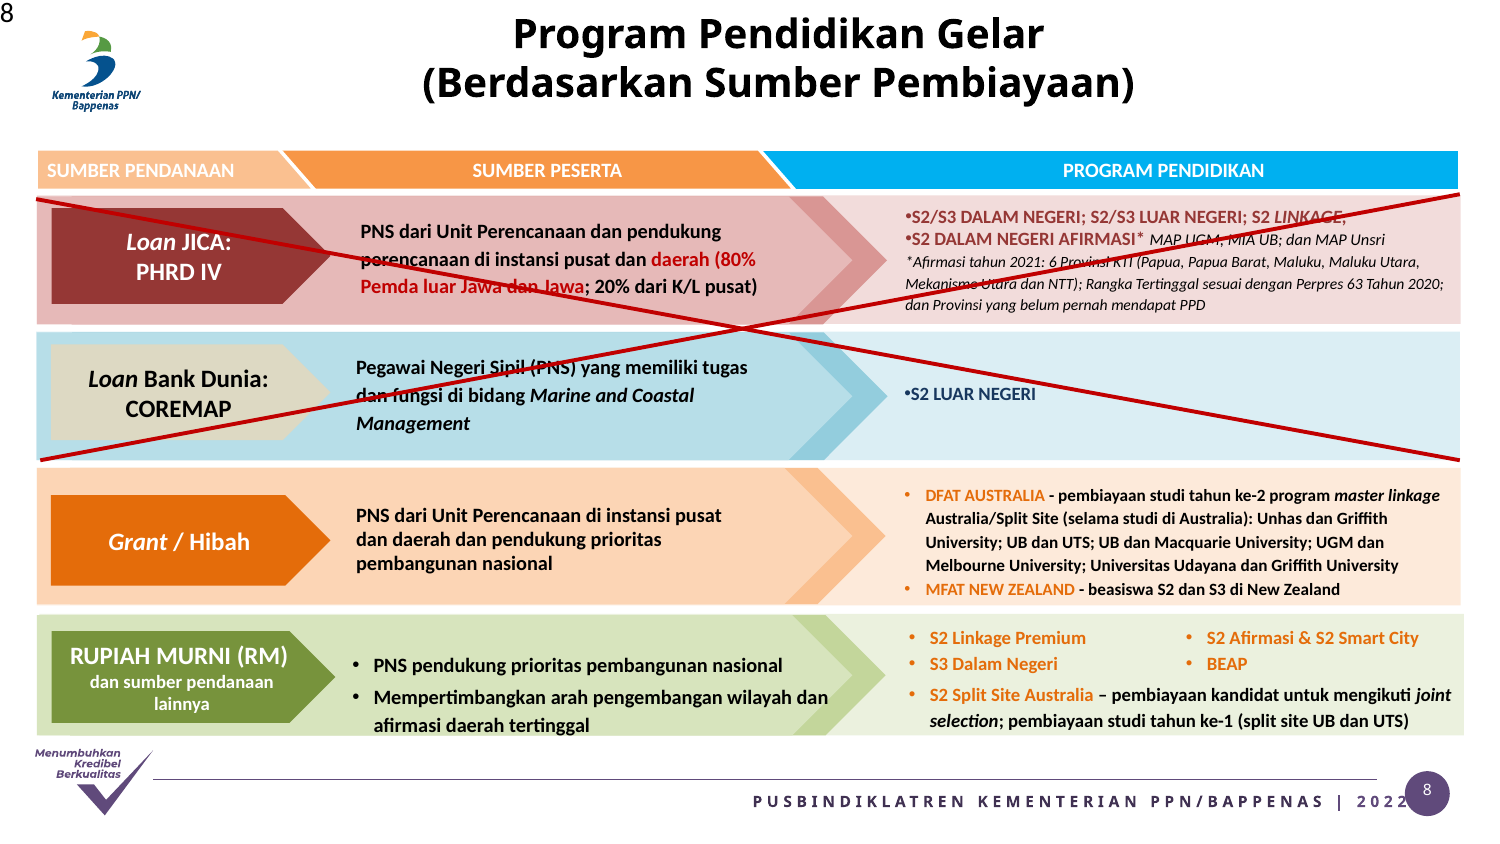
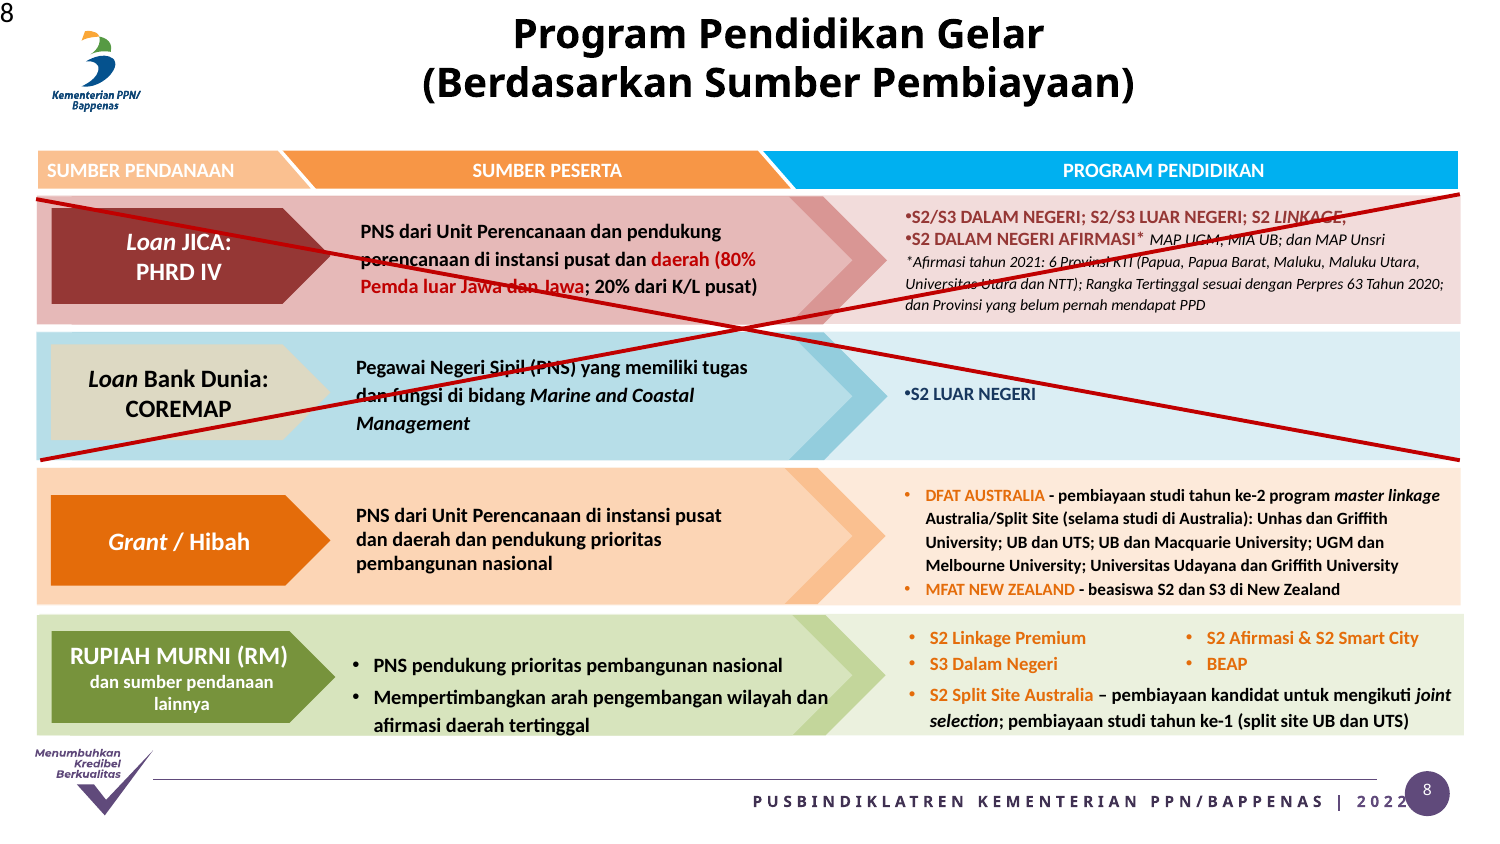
Mekanisme: Mekanisme -> Universitas (941, 284)
